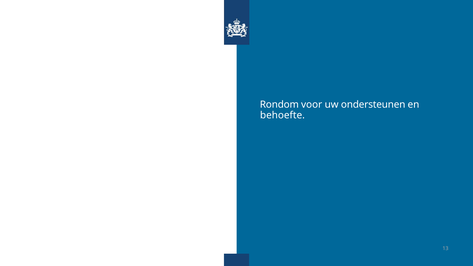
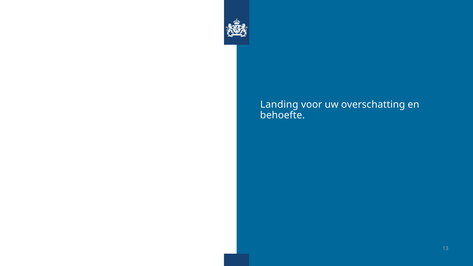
Rondom: Rondom -> Landing (279, 105)
ondersteunen: ondersteunen -> overschatting (373, 105)
